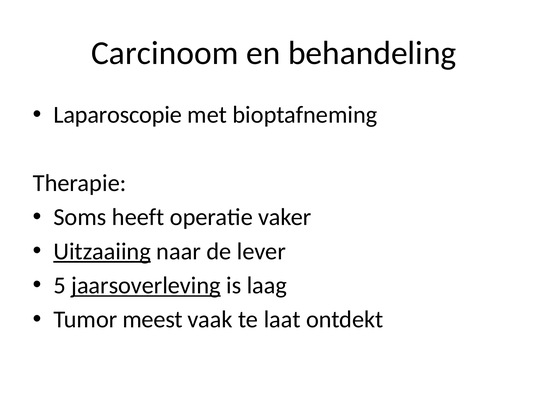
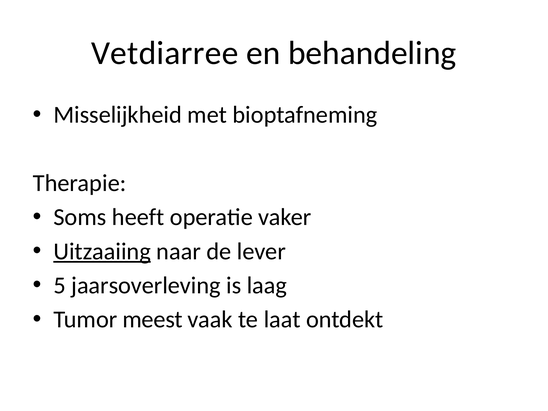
Carcinoom: Carcinoom -> Vetdiarree (165, 53)
Laparoscopie: Laparoscopie -> Misselijkheid (118, 115)
jaarsoverleving underline: present -> none (146, 286)
